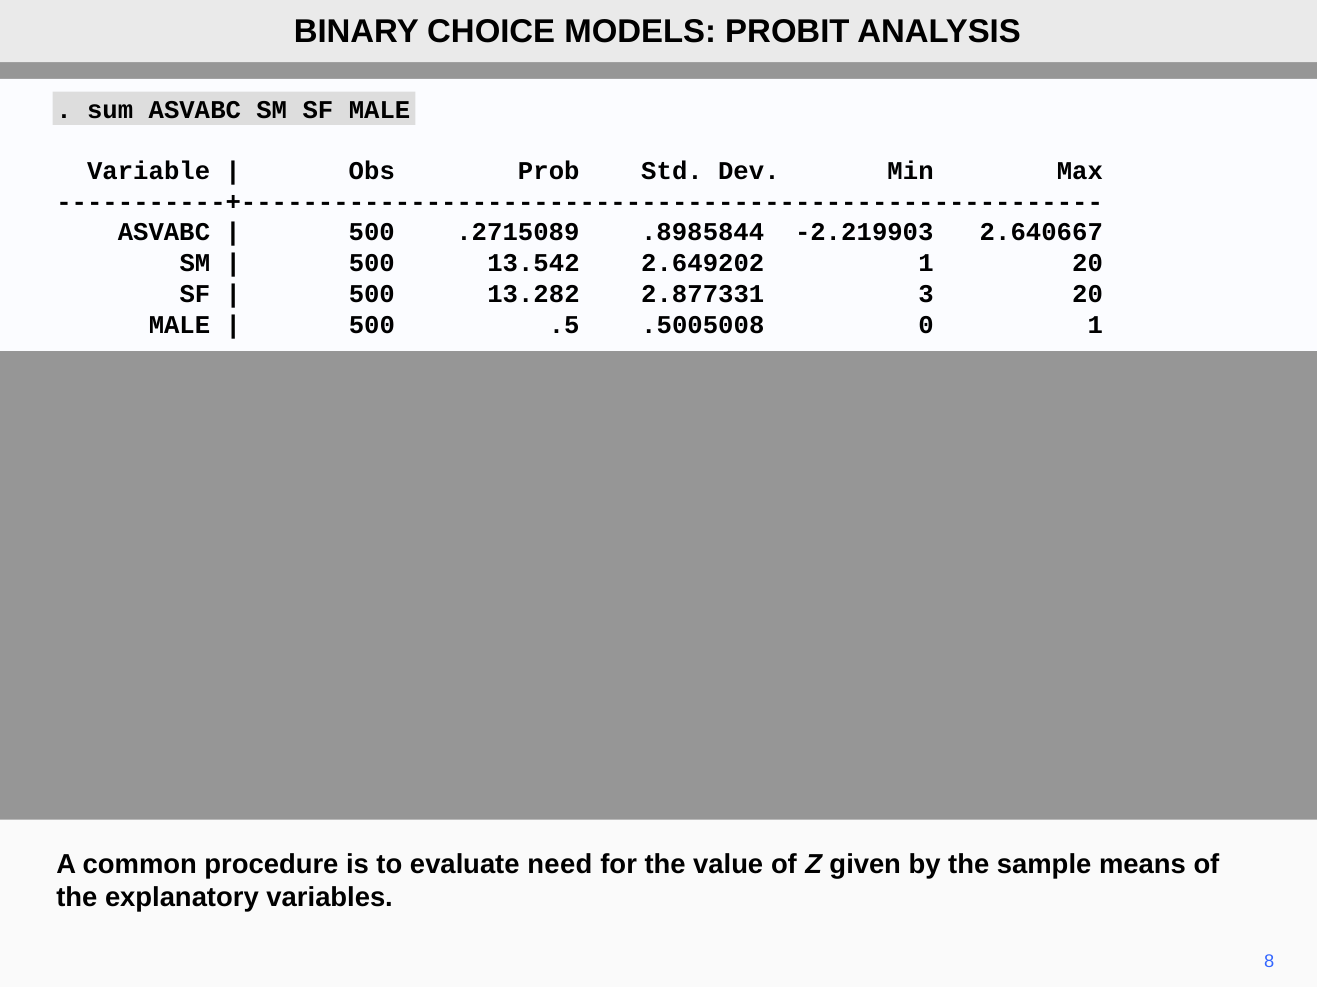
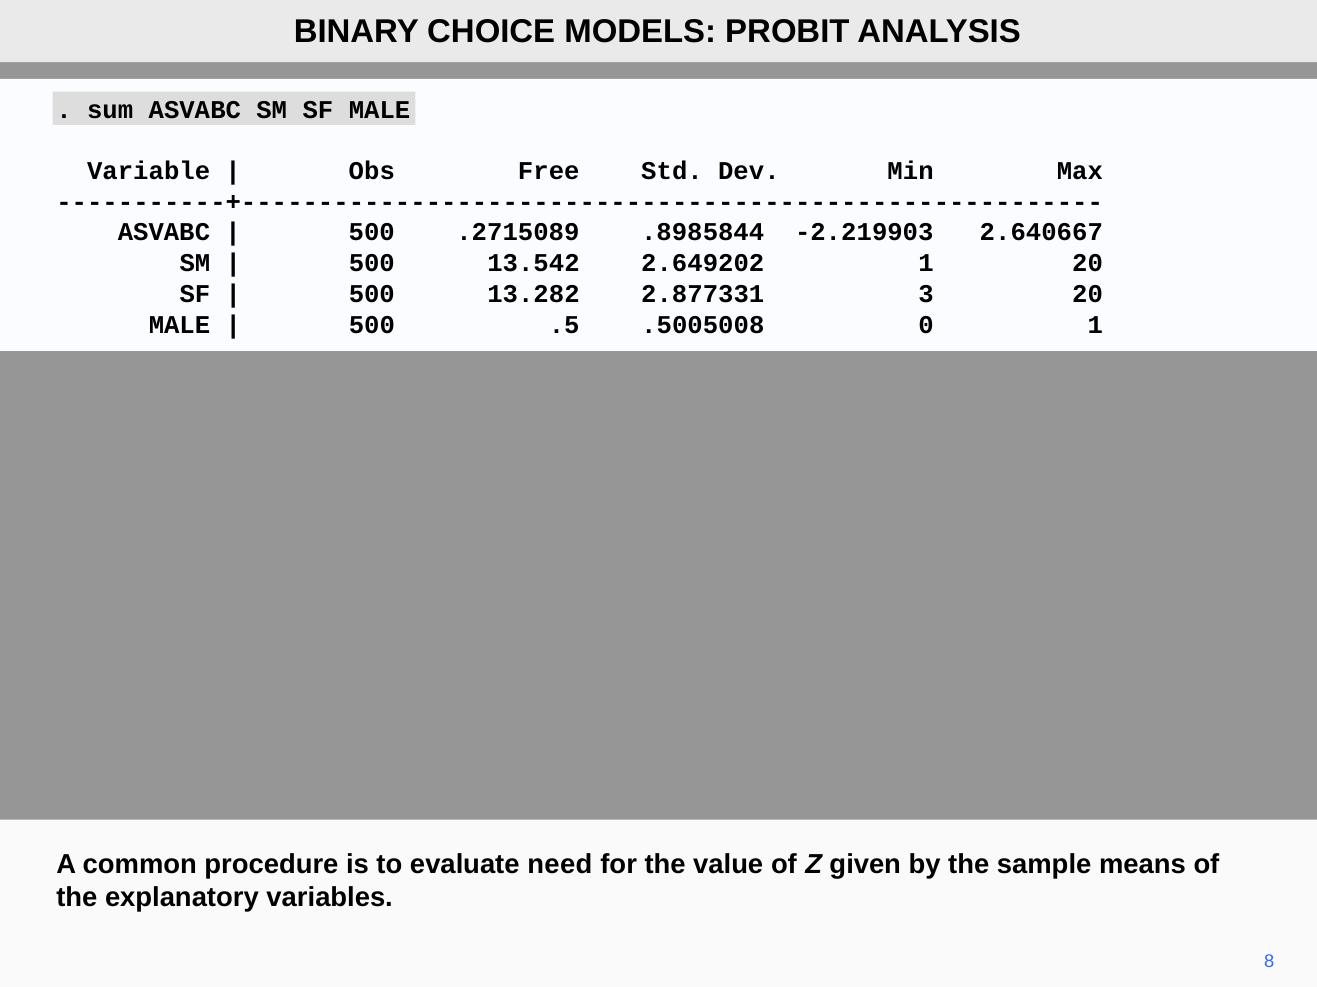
Prob: Prob -> Free (549, 171)
